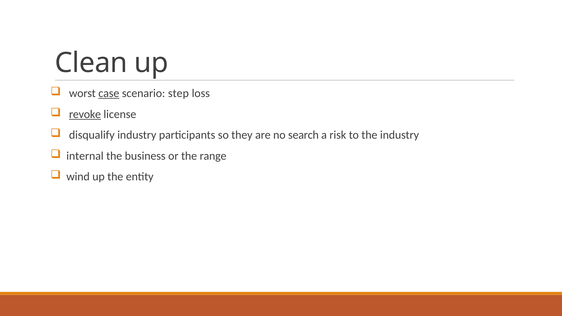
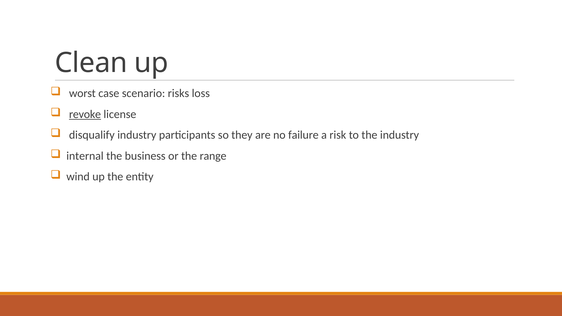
case underline: present -> none (109, 93)
step: step -> risks (178, 93)
search: search -> failure (303, 135)
